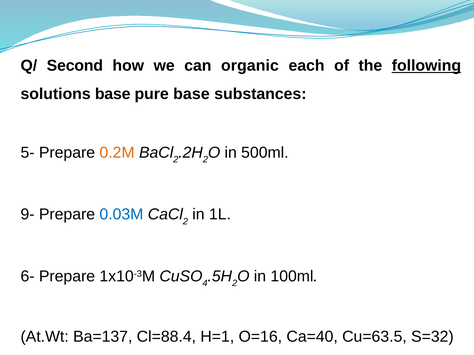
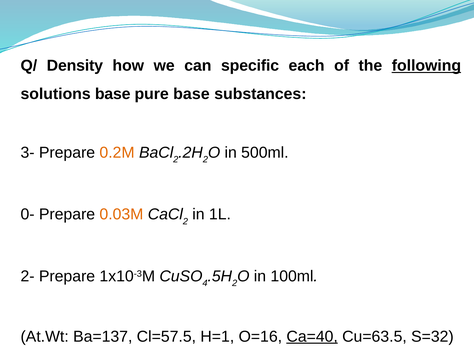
Second: Second -> Density (75, 66)
organic: organic -> specific (250, 66)
5-: 5- -> 3- (28, 153)
9-: 9- -> 0- (28, 215)
0.03M colour: blue -> orange (121, 215)
6-: 6- -> 2- (28, 277)
Cl=88.4: Cl=88.4 -> Cl=57.5 (166, 337)
Ca=40 underline: none -> present (312, 337)
